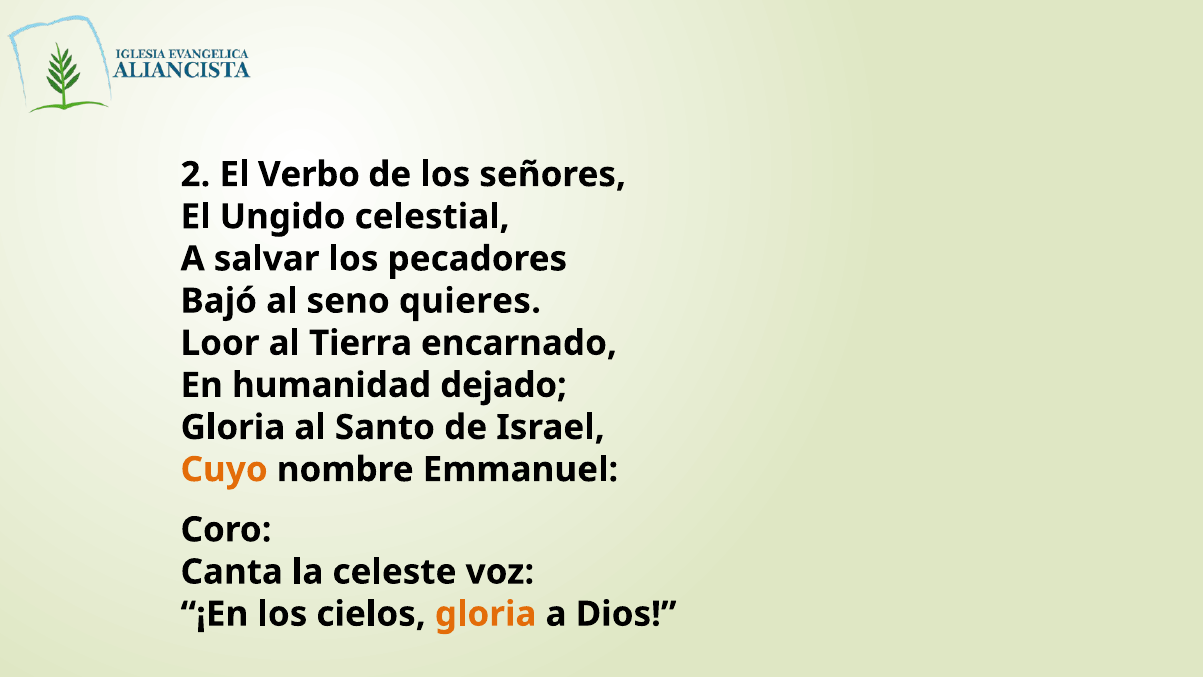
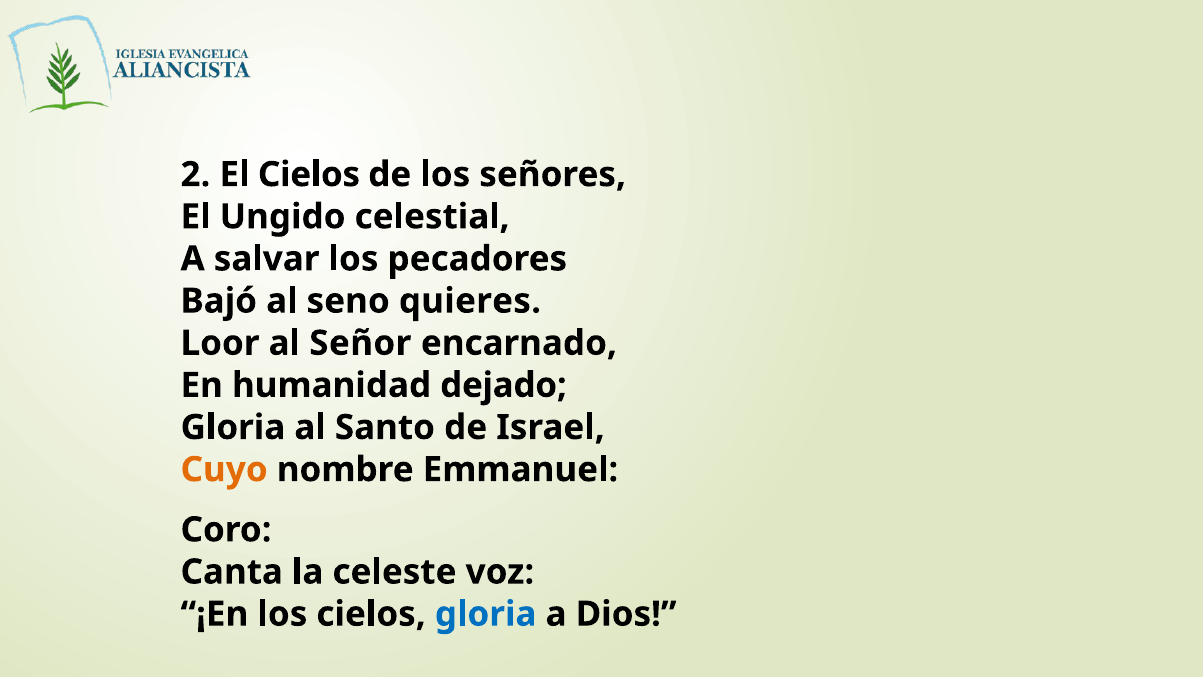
El Verbo: Verbo -> Cielos (309, 175)
Tierra: Tierra -> Señor (360, 343)
gloria colour: orange -> blue (486, 614)
